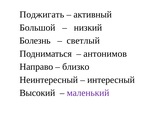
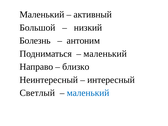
Поджигать: Поджигать -> Маленький (42, 15)
светлый: светлый -> антоним (83, 41)
антонимов: антонимов -> маленький (105, 54)
Высокий: Высокий -> Светлый (37, 93)
маленький colour: purple -> blue (88, 93)
